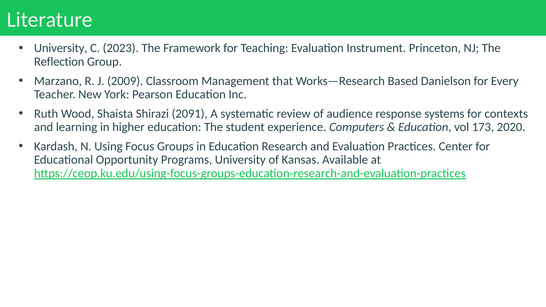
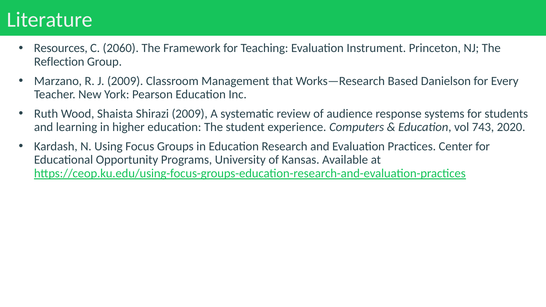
University: University -> Resources (61, 48)
2023: 2023 -> 2060 (121, 48)
Shirazi 2091: 2091 -> 2009 (190, 114)
contexts: contexts -> students (506, 114)
173: 173 -> 743 (483, 127)
